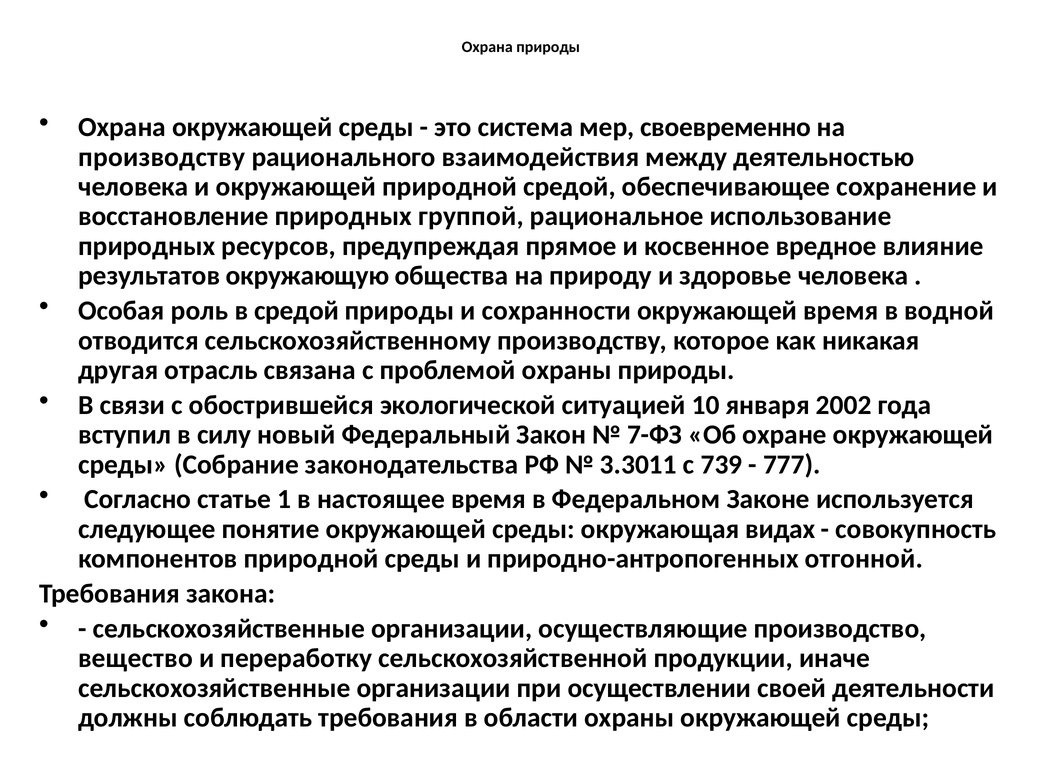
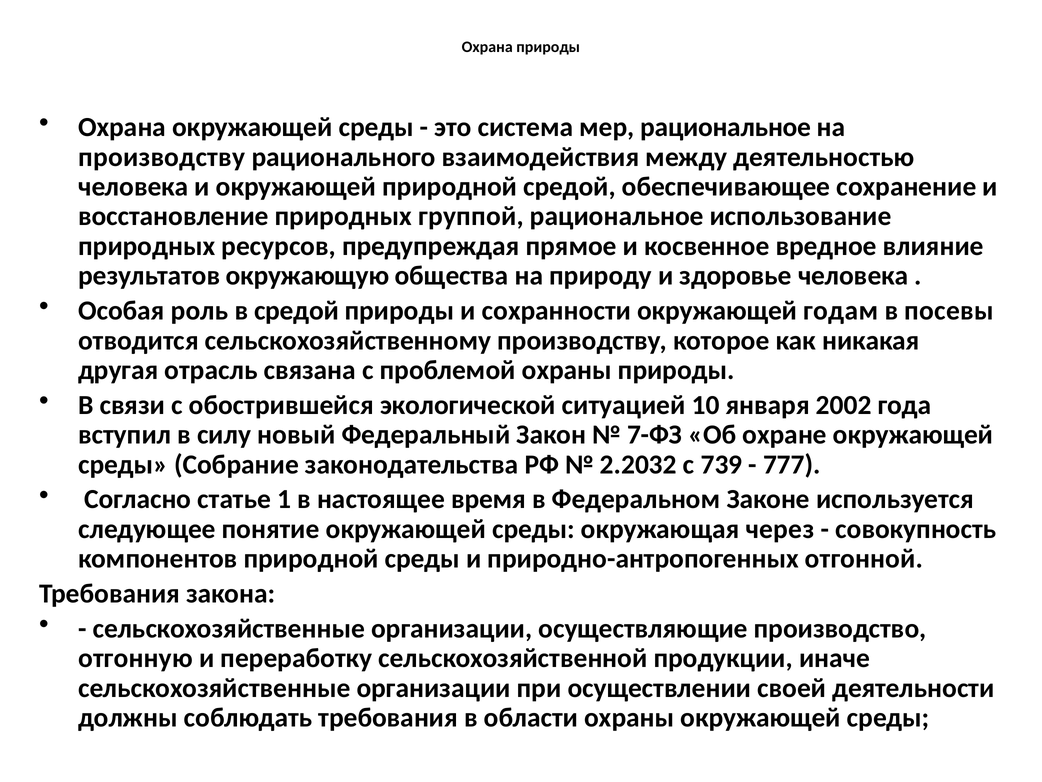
мер своевременно: своевременно -> рациональное (726, 127)
окружающей время: время -> годам (841, 311)
водной: водной -> посевы (949, 311)
3.3011: 3.3011 -> 2.2032 (638, 464)
видах: видах -> через (780, 529)
вещество: вещество -> отгонную (135, 658)
